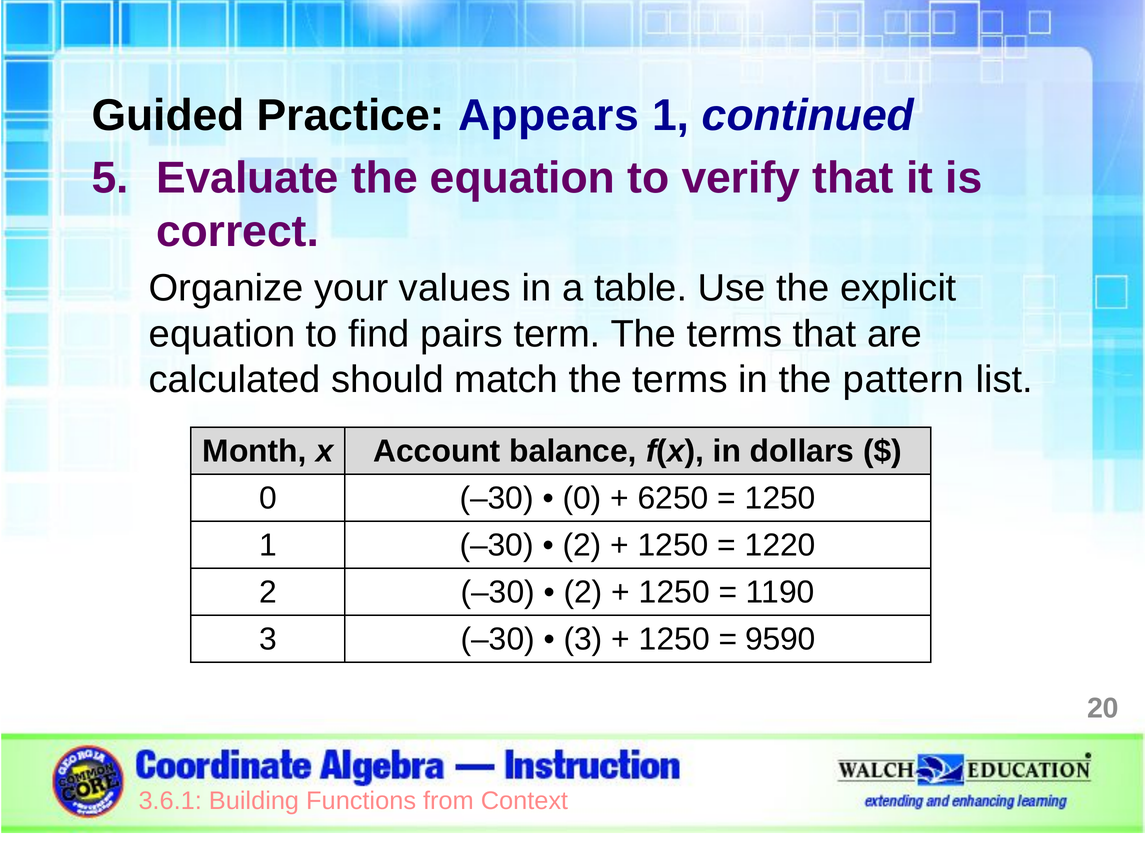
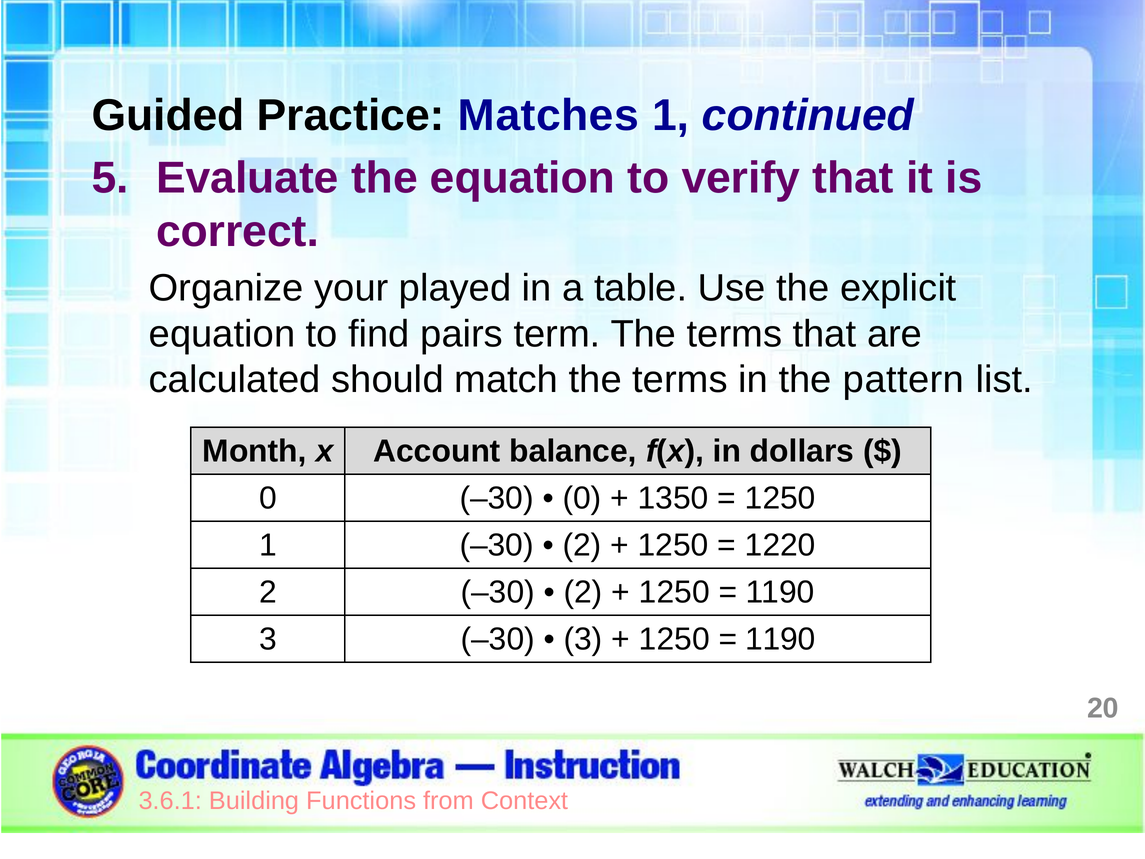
Appears: Appears -> Matches (548, 116)
values: values -> played (455, 288)
6250: 6250 -> 1350 (673, 498)
9590: 9590 -> 1190 (780, 639)
